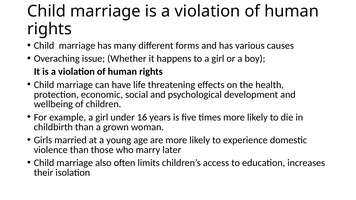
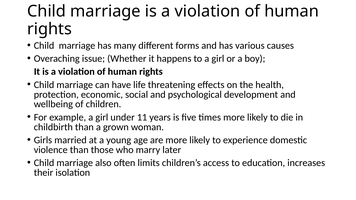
16: 16 -> 11 (142, 117)
